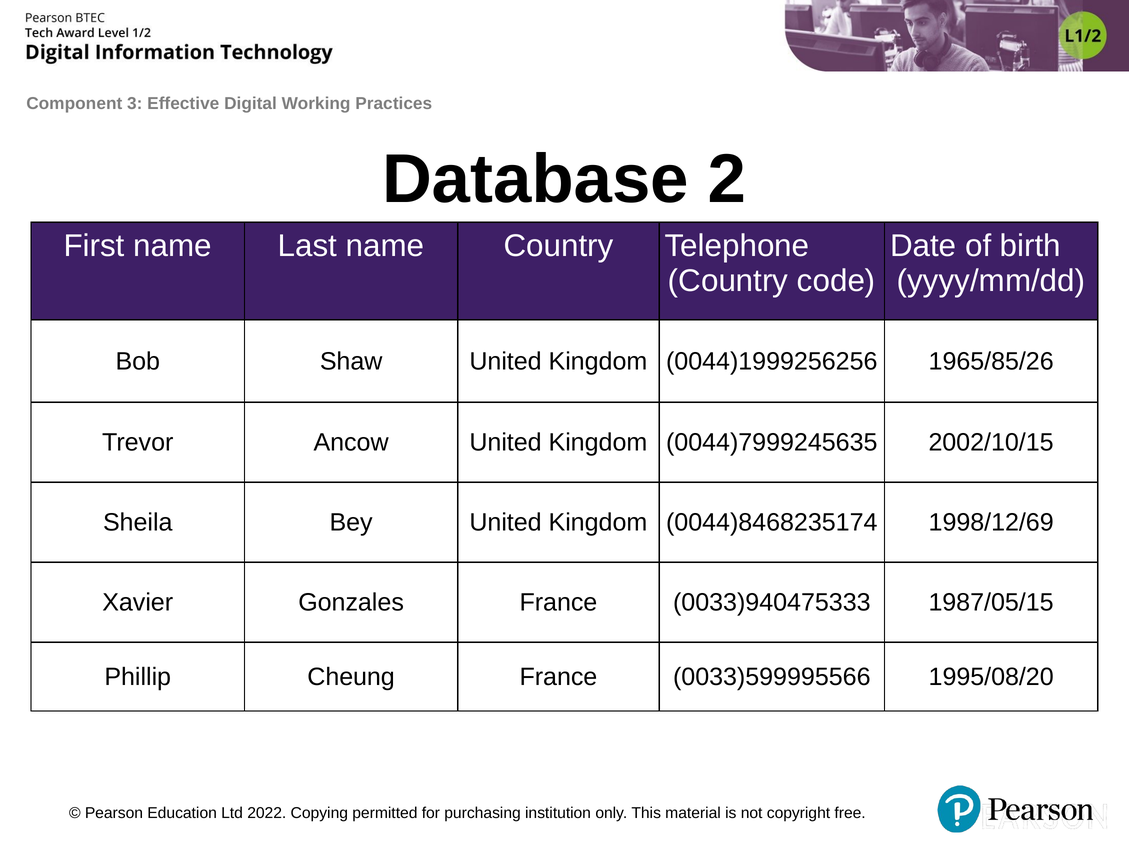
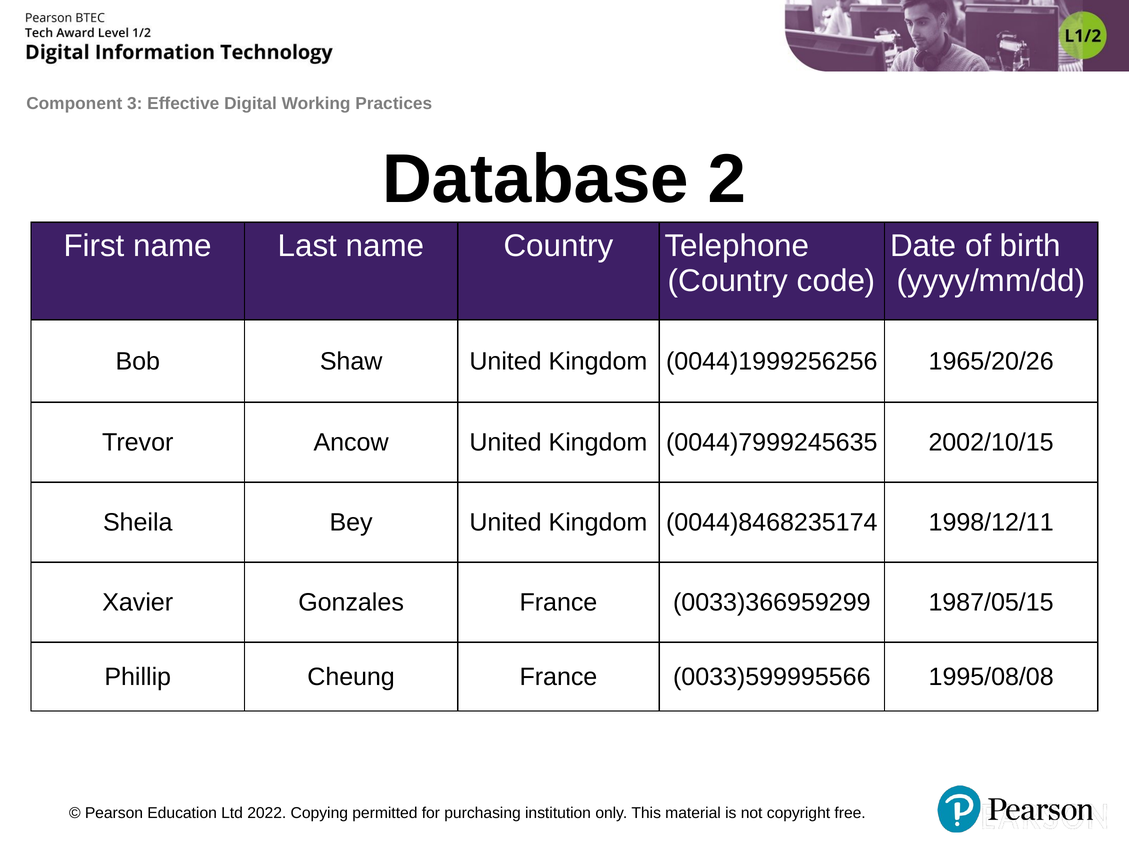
1965/85/26: 1965/85/26 -> 1965/20/26 (991, 361)
1998/12/69: 1998/12/69 -> 1998/12/11 (991, 522)
0033)940475333: 0033)940475333 -> 0033)366959299 (772, 602)
1995/08/20: 1995/08/20 -> 1995/08/08 (991, 677)
